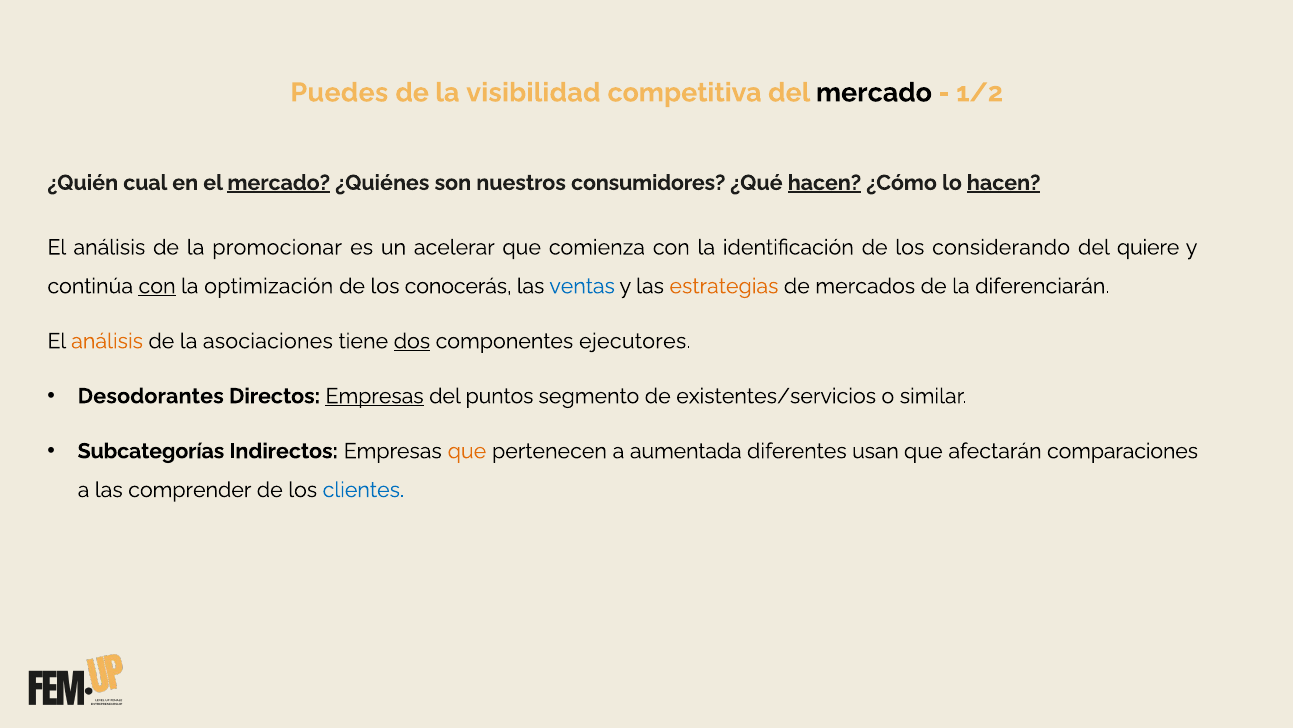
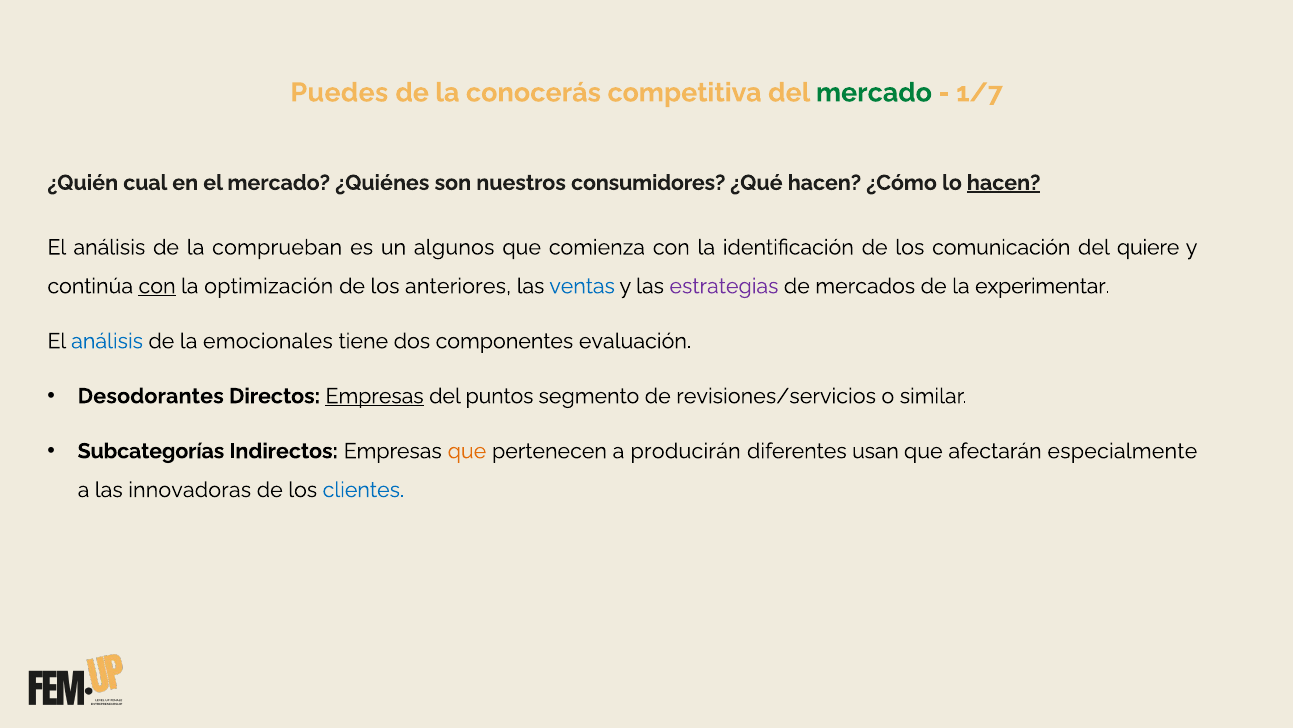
visibilidad: visibilidad -> conocerás (533, 93)
mercado colour: black -> green (874, 93)
1/2: 1/2 -> 1/7 (980, 93)
mercado underline: present -> none (279, 183)
hacen underline: present -> none (824, 183)
promocionar: promocionar -> comprueban (277, 247)
acelerar: acelerar -> algunos (454, 247)
considerando: considerando -> comunicación (1001, 247)
conocerás: conocerás -> anteriores (458, 286)
estrategias colour: orange -> purple (724, 286)
diferenciarán: diferenciarán -> experimentar (1042, 286)
análisis colour: orange -> blue (107, 341)
asociaciones: asociaciones -> emocionales (268, 341)
dos underline: present -> none (412, 341)
ejecutores: ejecutores -> evaluación (635, 341)
existentes/servicios: existentes/servicios -> revisiones/servicios (776, 396)
aumentada: aumentada -> producirán (686, 451)
comparaciones: comparaciones -> especialmente (1122, 451)
comprender: comprender -> innovadoras (190, 489)
